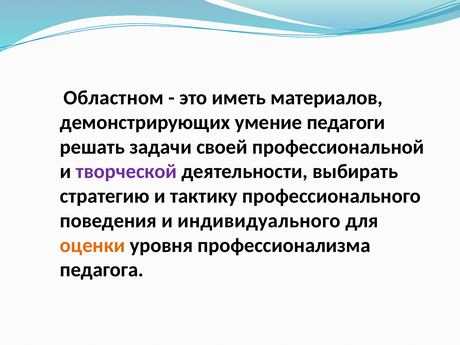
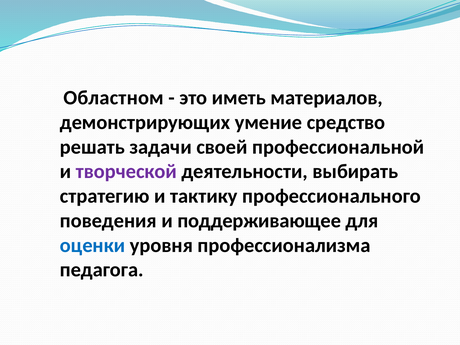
педагоги: педагоги -> средство (346, 122)
индивидуального: индивидуального -> поддерживающее (259, 221)
оценки colour: orange -> blue (93, 245)
